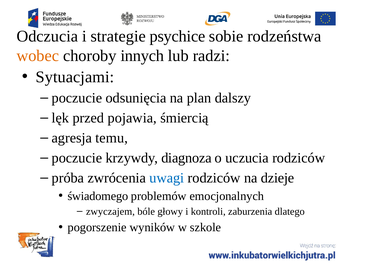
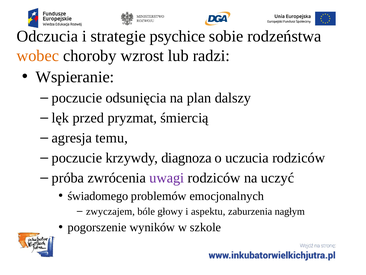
innych: innych -> wzrost (142, 56)
Sytuacjami: Sytuacjami -> Wspieranie (75, 77)
pojawia: pojawia -> pryzmat (132, 118)
uwagi colour: blue -> purple (167, 178)
dzieje: dzieje -> uczyć (278, 178)
kontroli: kontroli -> aspektu (208, 211)
dlatego: dlatego -> nagłym (290, 211)
